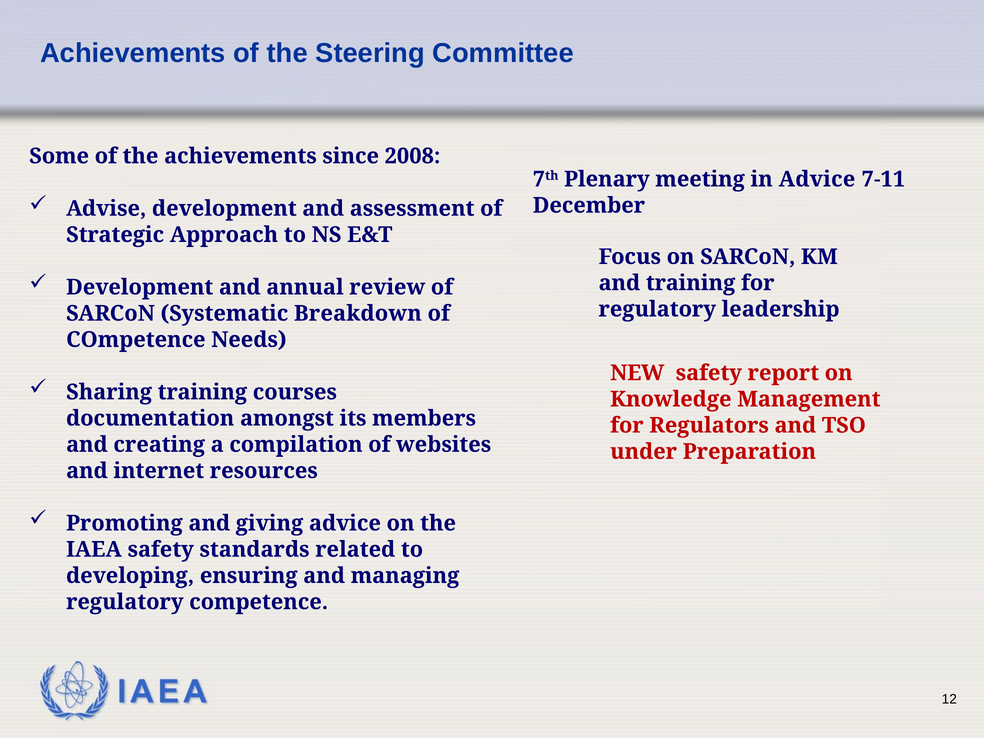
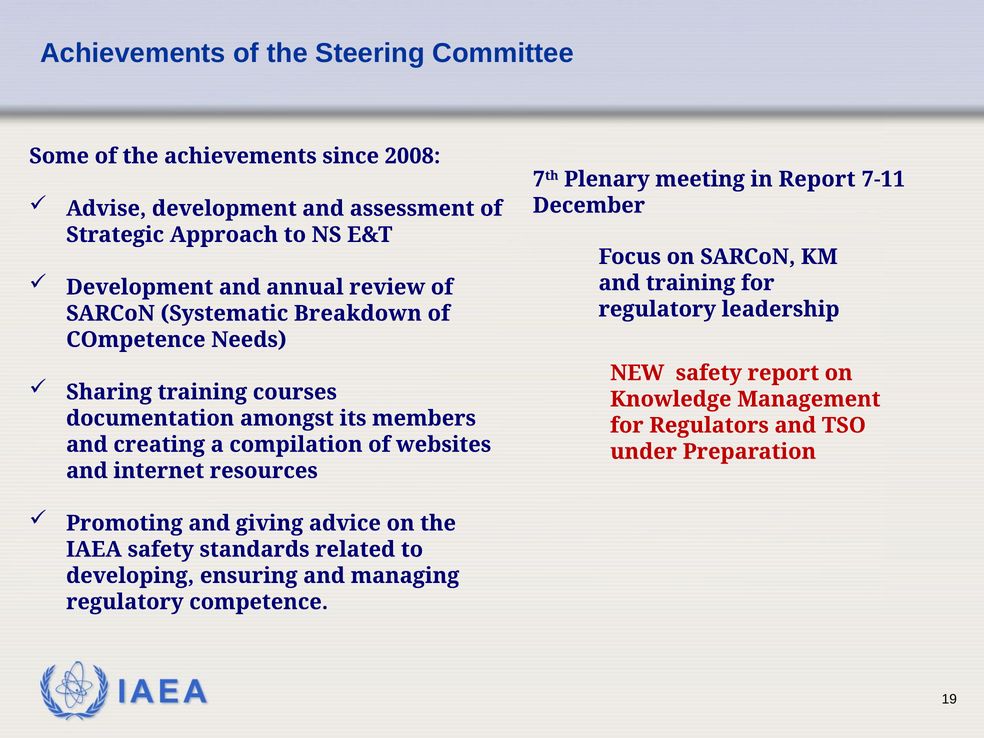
in Advice: Advice -> Report (817, 179)
12: 12 -> 19 (949, 699)
